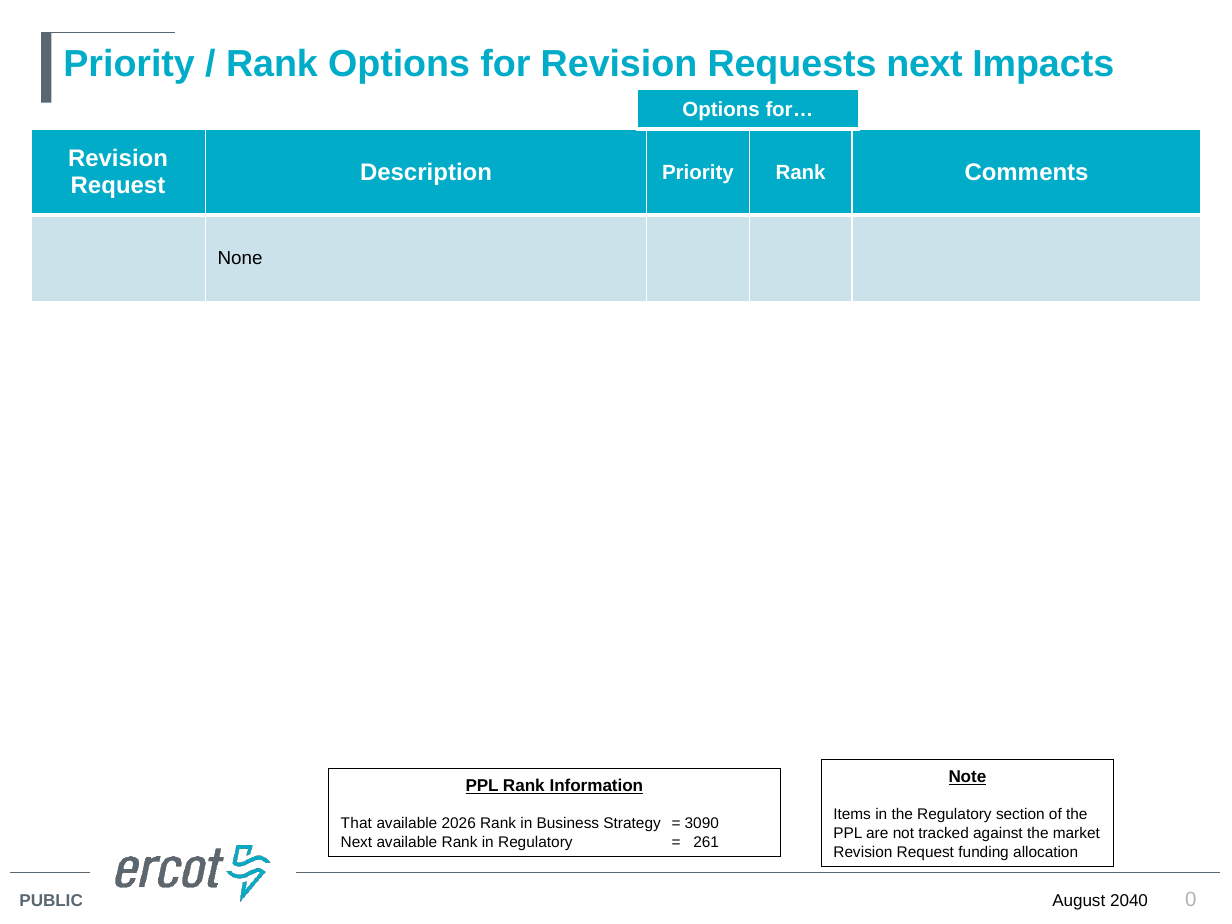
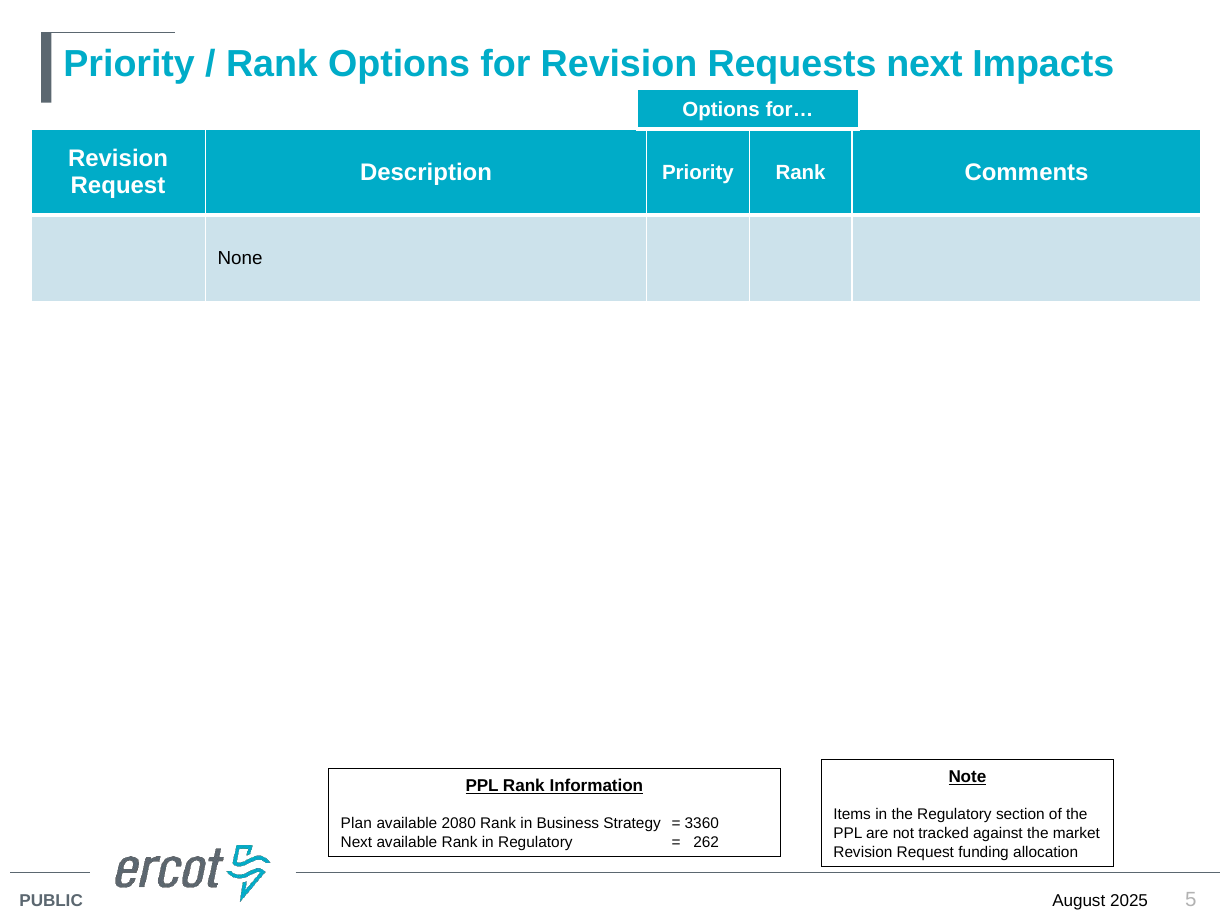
That: That -> Plan (356, 824)
2026: 2026 -> 2080 (459, 824)
3090: 3090 -> 3360 (702, 824)
261: 261 -> 262 (706, 842)
2040: 2040 -> 2025 (1129, 900)
0: 0 -> 5 (1191, 900)
